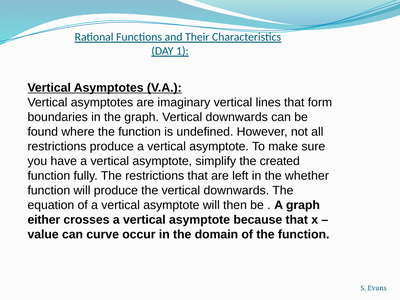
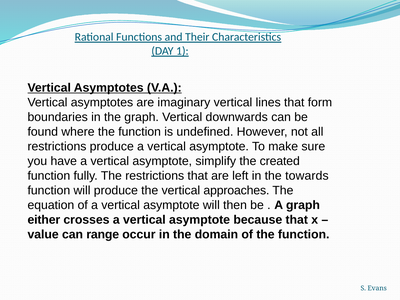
whether: whether -> towards (307, 176)
the vertical downwards: downwards -> approaches (236, 190)
curve: curve -> range (103, 234)
